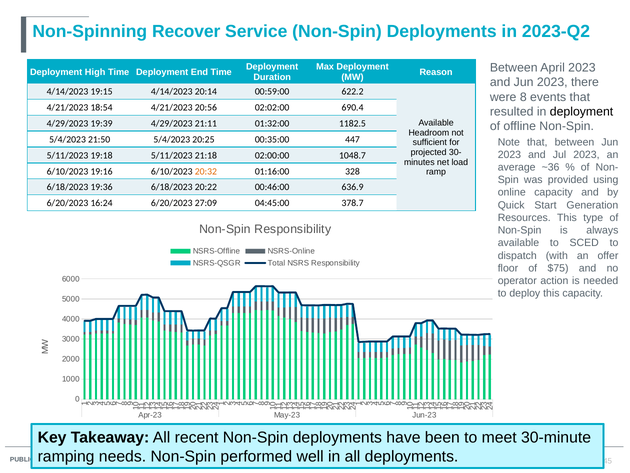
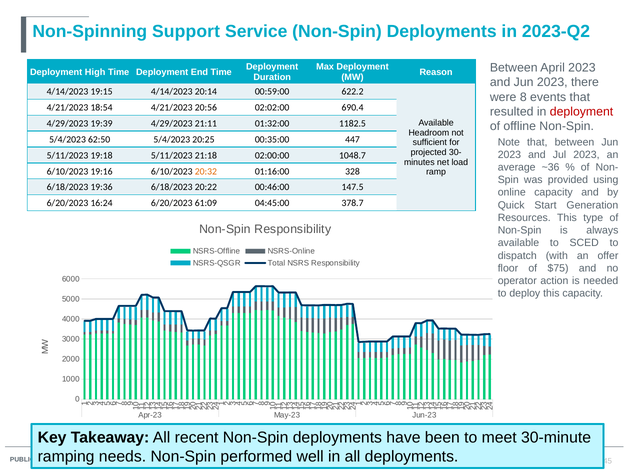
Recover: Recover -> Support (186, 32)
deployment colour: black -> red (582, 112)
21:50: 21:50 -> 62:50 (99, 139)
636.9: 636.9 -> 147.5 (353, 187)
27:09: 27:09 -> 61:09 (206, 203)
